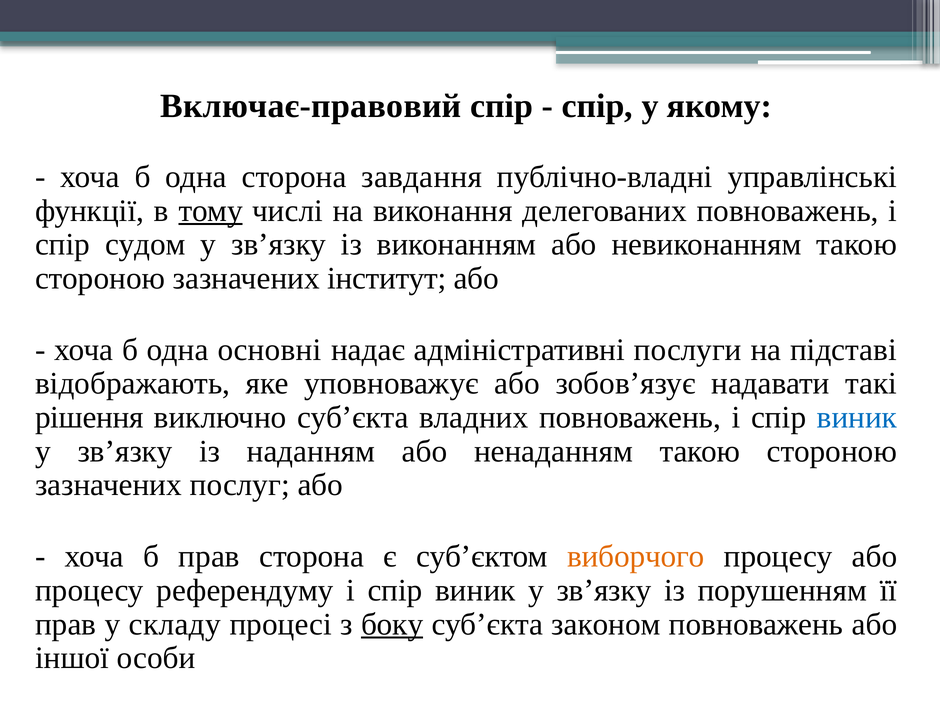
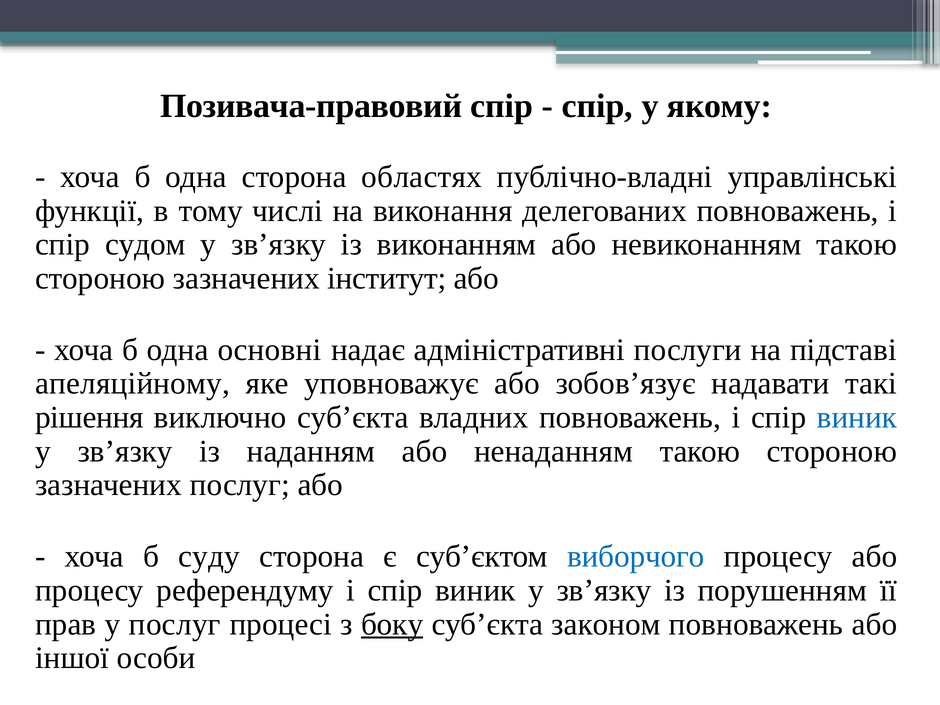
Включає-правовий: Включає-правовий -> Позивача-правовий (311, 106)
завдання: завдання -> областях (422, 177)
тому underline: present -> none (211, 211)
відображають: відображають -> апеляційному (133, 384)
б прав: прав -> суду (209, 557)
виборчого colour: orange -> blue (636, 557)
у складу: складу -> послуг (175, 624)
